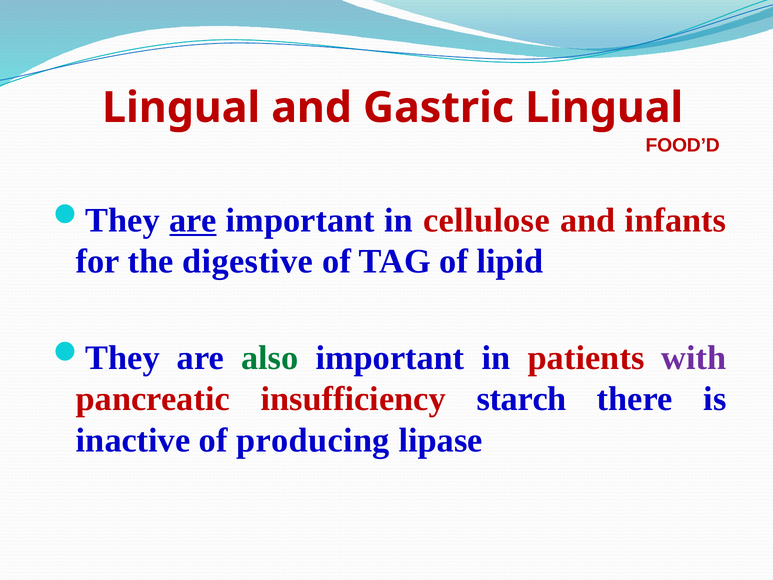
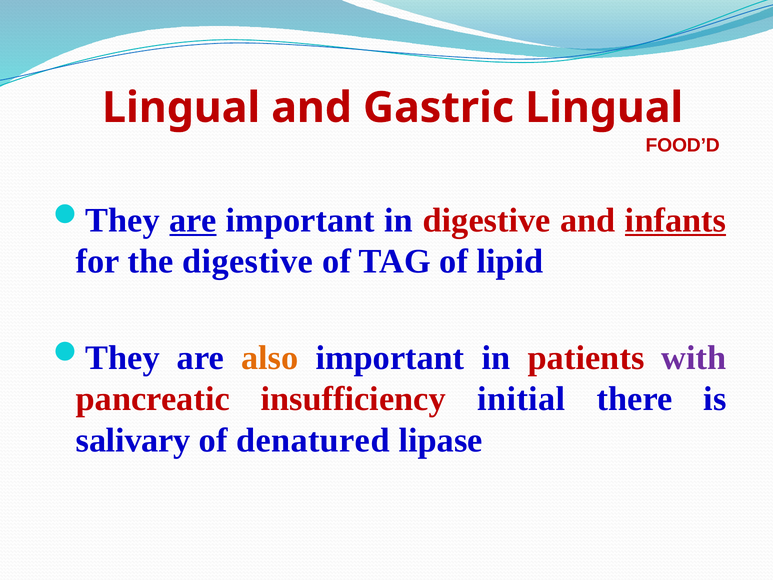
in cellulose: cellulose -> digestive (487, 220)
infants underline: none -> present (676, 220)
also colour: green -> orange (270, 358)
starch: starch -> initial (521, 399)
inactive: inactive -> salivary (133, 440)
producing: producing -> denatured (313, 440)
